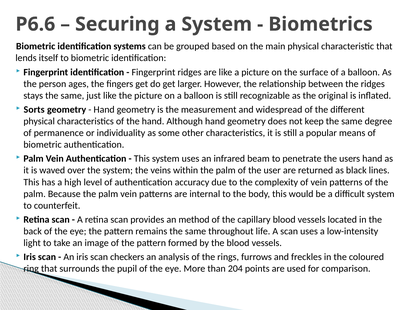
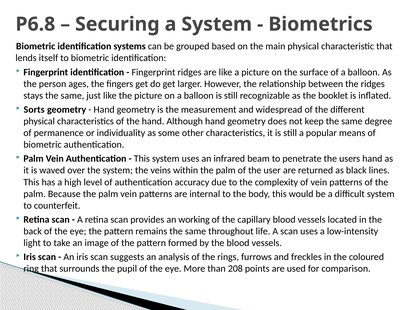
P6.6: P6.6 -> P6.8 (35, 24)
original: original -> booklet (333, 95)
method: method -> working (194, 219)
checkers: checkers -> suggests (127, 257)
204: 204 -> 208 (235, 269)
